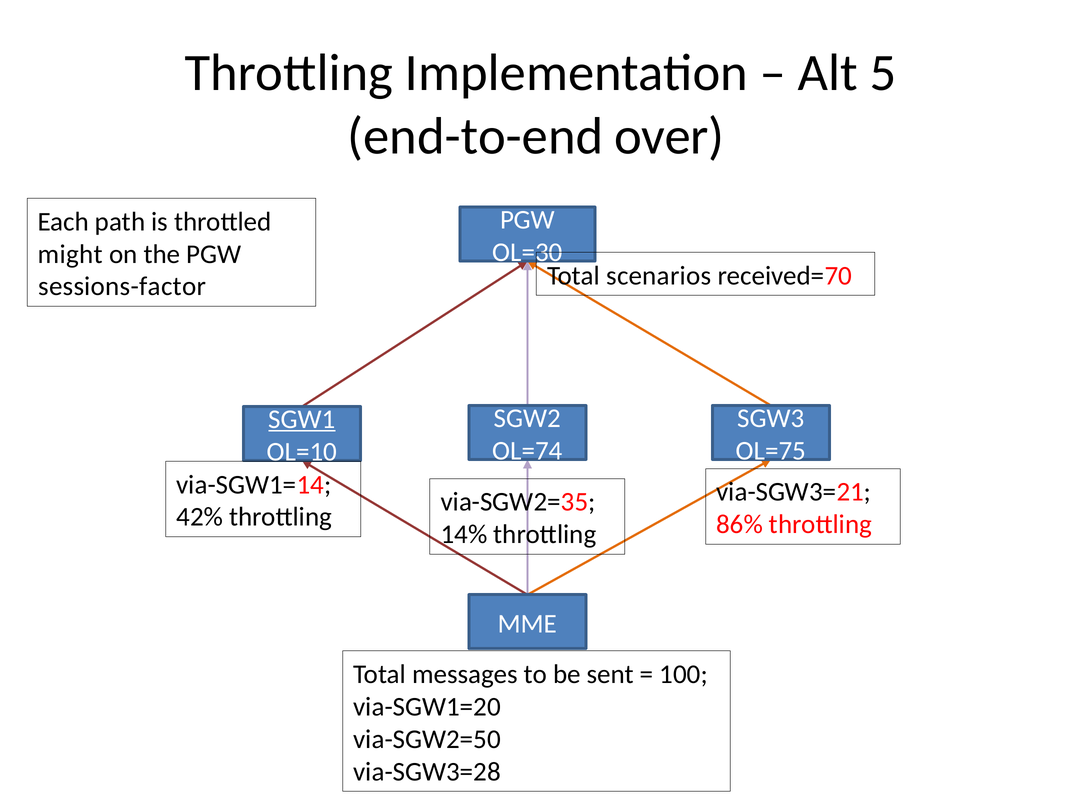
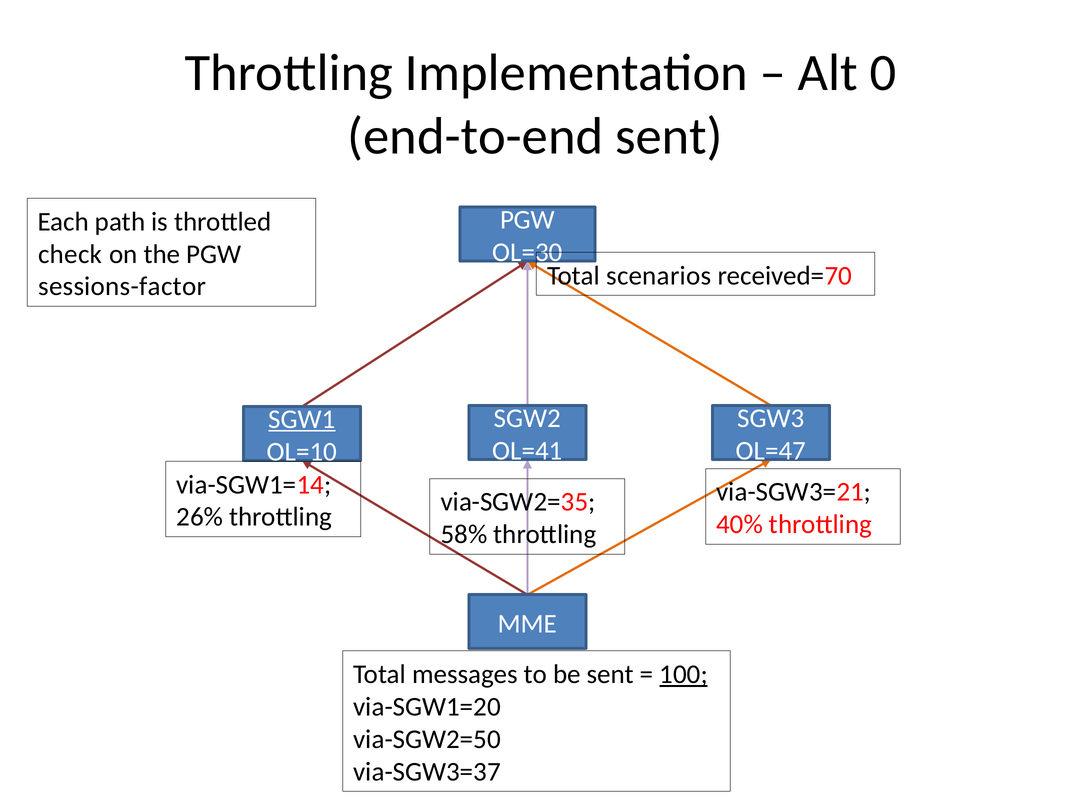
5: 5 -> 0 (883, 73)
end-to-end over: over -> sent (669, 136)
might: might -> check (70, 254)
OL=74: OL=74 -> OL=41 (527, 451)
OL=75: OL=75 -> OL=47 (771, 451)
42%: 42% -> 26% (200, 517)
86%: 86% -> 40% (740, 525)
14%: 14% -> 58% (464, 535)
100 underline: none -> present (684, 675)
via-SGW3=28: via-SGW3=28 -> via-SGW3=37 (427, 772)
